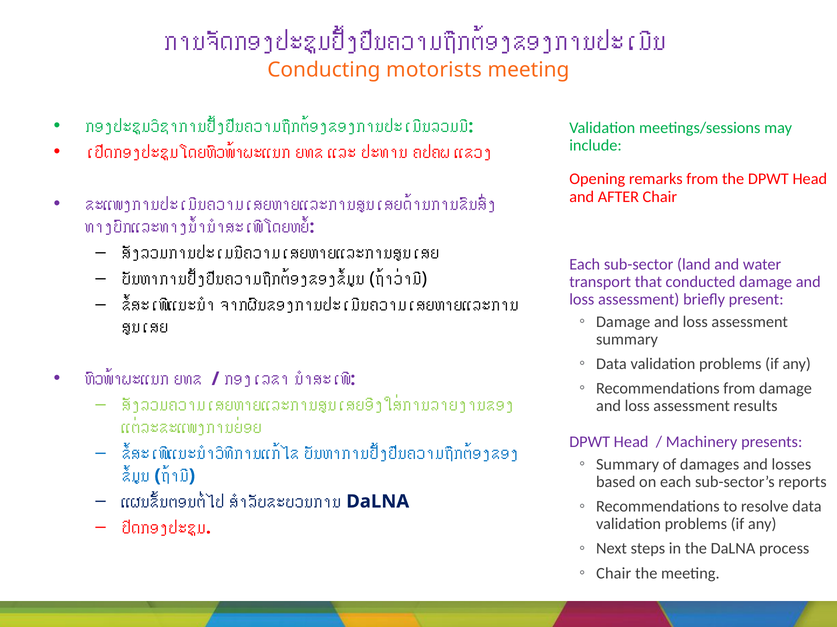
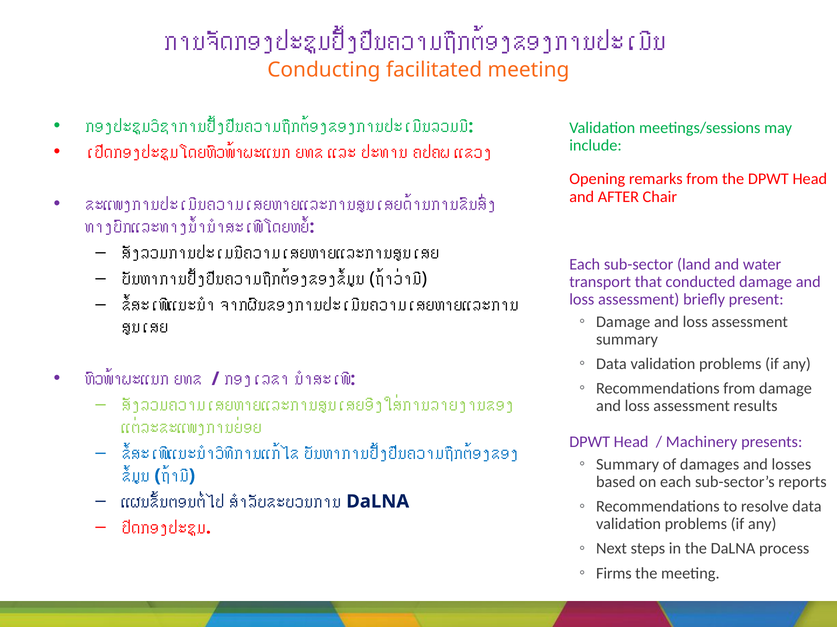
motorists: motorists -> facilitated (434, 70)
Chair: Chair -> Firms (614, 574)
